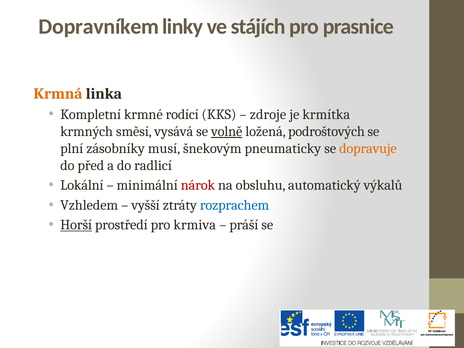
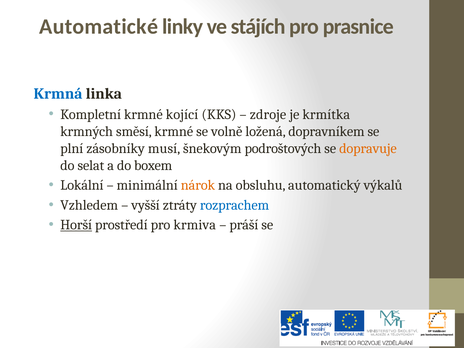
Dopravníkem: Dopravníkem -> Automatické (99, 27)
Krmná colour: orange -> blue (58, 94)
rodící: rodící -> kojící (182, 114)
směsí vysává: vysává -> krmné (174, 131)
volně underline: present -> none (227, 131)
podroštových: podroštových -> dopravníkem (326, 131)
pneumaticky: pneumaticky -> podroštových (283, 148)
před: před -> selat (91, 165)
radlicí: radlicí -> boxem (153, 165)
nárok colour: red -> orange (198, 185)
